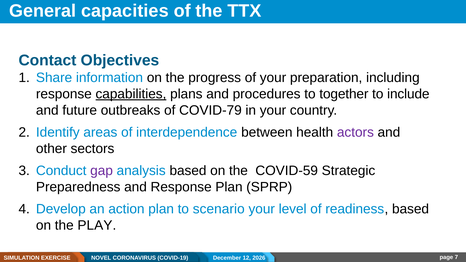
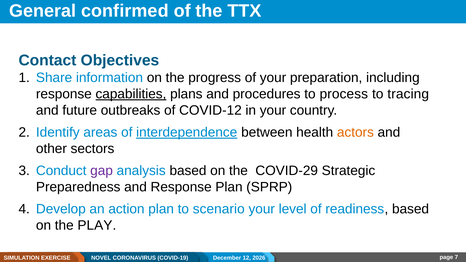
capacities: capacities -> confirmed (125, 11)
together: together -> process (344, 94)
include: include -> tracing (408, 94)
COVID-79: COVID-79 -> COVID-12 (210, 110)
interdependence underline: none -> present (187, 132)
actors colour: purple -> orange (355, 132)
COVID-59: COVID-59 -> COVID-29 (287, 171)
